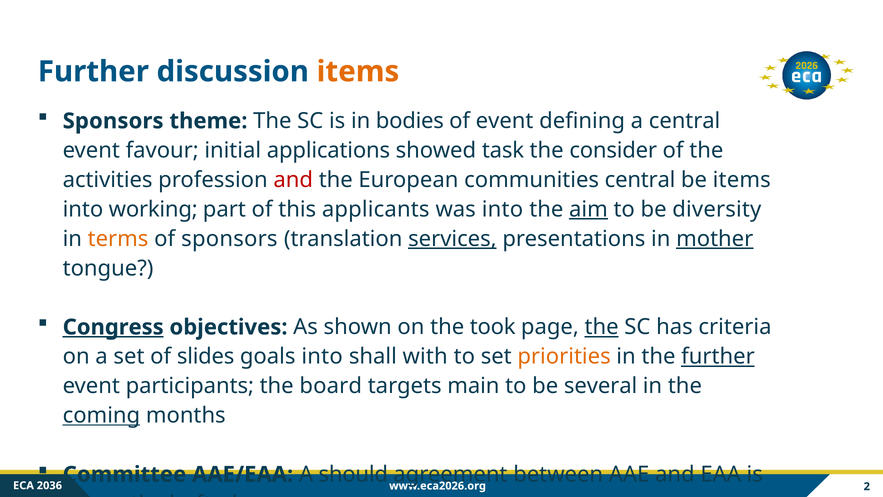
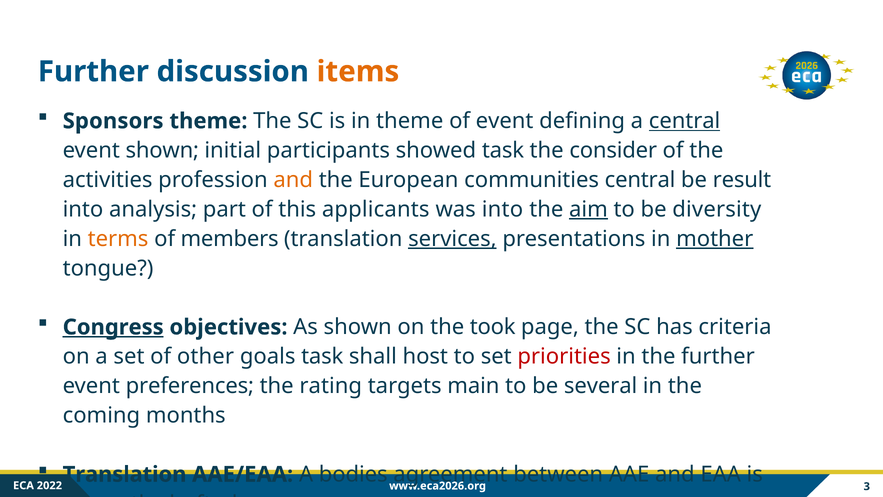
in bodies: bodies -> theme (410, 121)
central underline: none -> present (685, 121)
event favour: favour -> shown (162, 150)
applications: applications -> participants (328, 150)
and colour: red -> orange (293, 180)
be items: items -> result (742, 180)
working: working -> analysis (153, 209)
of sponsors: sponsors -> members (230, 239)
the underline: present -> none (602, 327)
slides: slides -> other (205, 356)
goals into: into -> task (322, 356)
with: with -> host (425, 356)
priorities colour: orange -> red (564, 356)
further underline: present -> none (718, 356)
participants: participants -> preferences (190, 386)
board: board -> rating (331, 386)
coming underline: present -> none (101, 415)
Committee: Committee -> Translation (125, 474)
should: should -> bodies (353, 474)
2036: 2036 -> 2022 (49, 485)
2: 2 -> 3 (867, 486)
